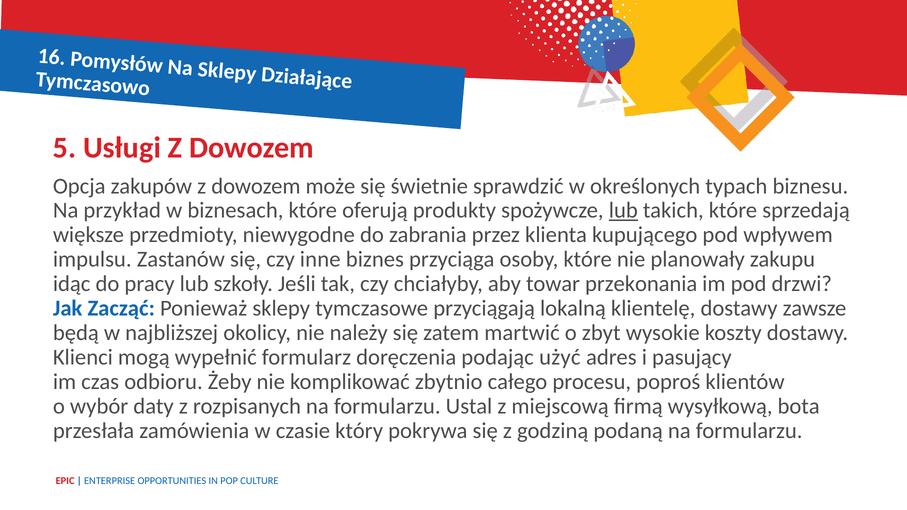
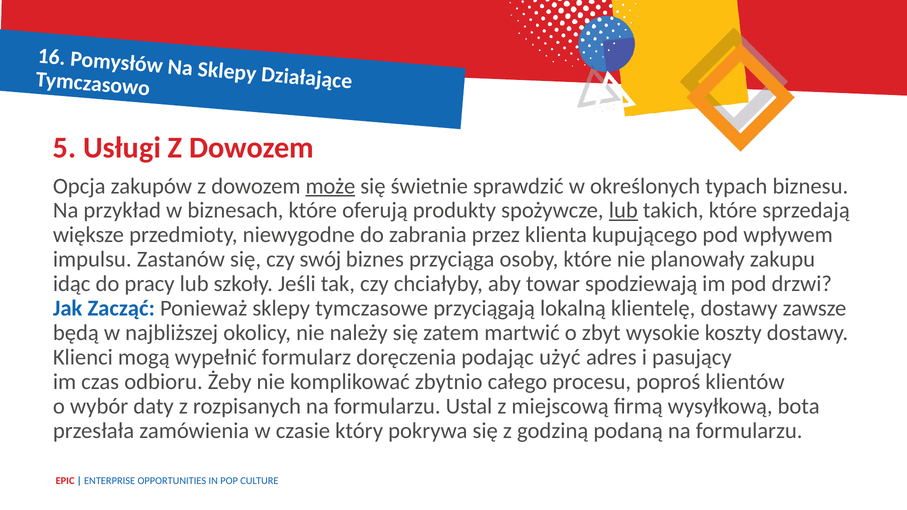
może underline: none -> present (330, 186)
inne: inne -> swój (320, 260)
przekonania: przekonania -> spodziewają (641, 284)
